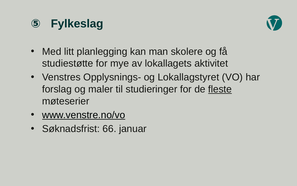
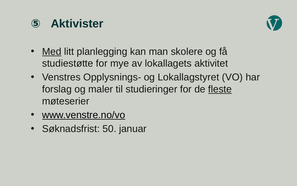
Fylkeslag: Fylkeslag -> Aktivister (77, 24)
Med underline: none -> present (52, 51)
66: 66 -> 50 (109, 129)
